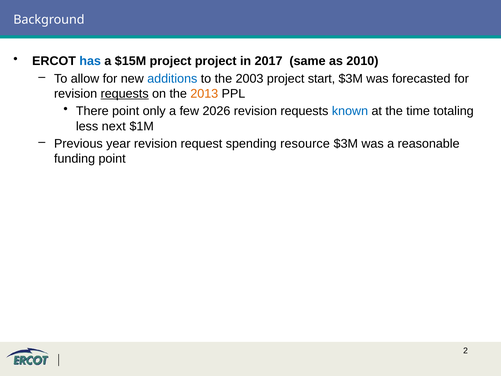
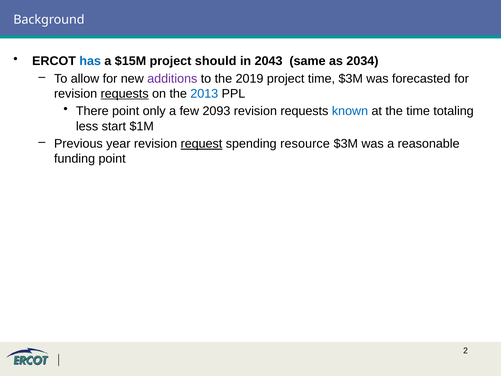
project project: project -> should (216, 61)
2017: 2017 -> 2043 (269, 61)
2010: 2010 -> 2034 (362, 61)
additions colour: blue -> purple (172, 79)
2003: 2003 -> 2019 (250, 79)
project start: start -> time (321, 79)
2013 colour: orange -> blue (204, 94)
2026: 2026 -> 2093 (216, 111)
next: next -> start (114, 126)
request underline: none -> present (201, 144)
